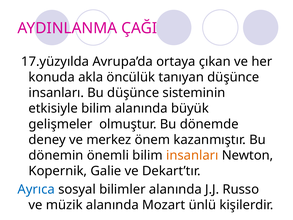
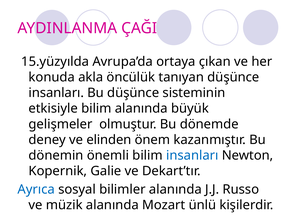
17.yüzyılda: 17.yüzyılda -> 15.yüzyılda (55, 61)
merkez: merkez -> elinden (109, 140)
insanları colour: orange -> blue (192, 155)
